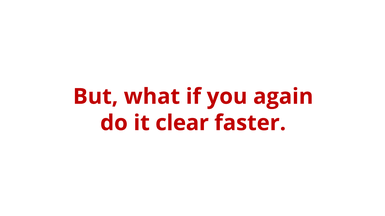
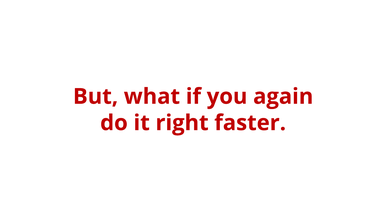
clear: clear -> right (182, 123)
